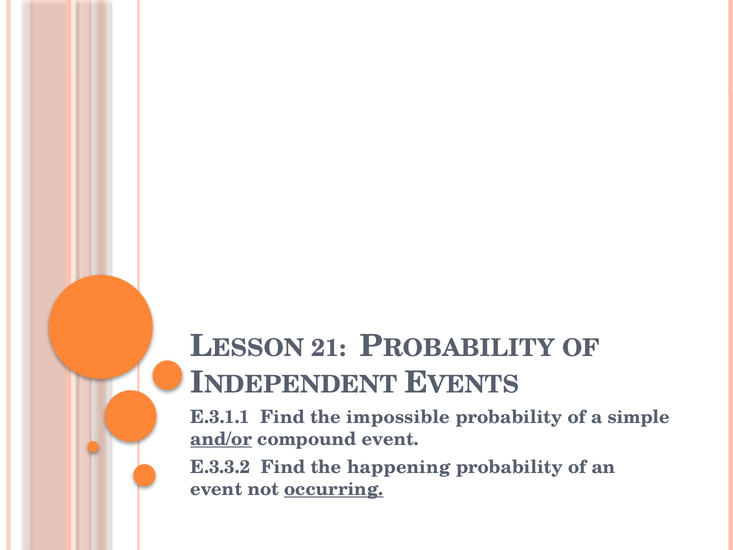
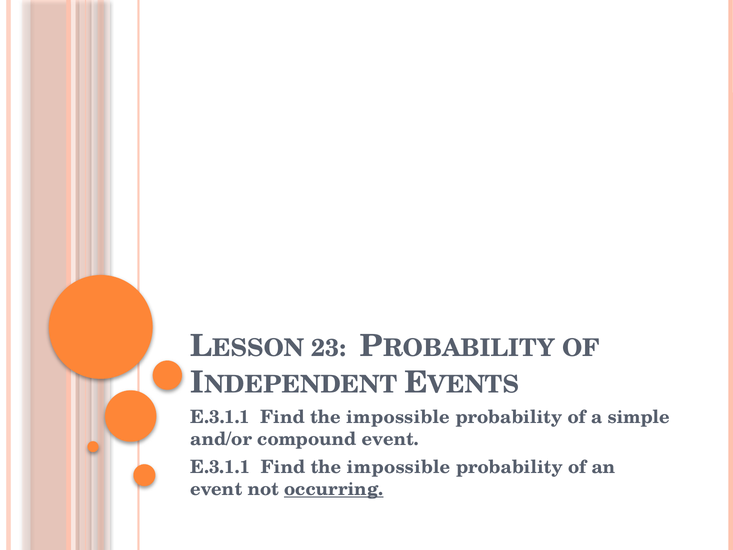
21: 21 -> 23 (329, 348)
and/or underline: present -> none (221, 439)
E.3.3.2: E.3.3.2 -> E.3.1.1 (220, 467)
happening: happening -> impossible (399, 467)
